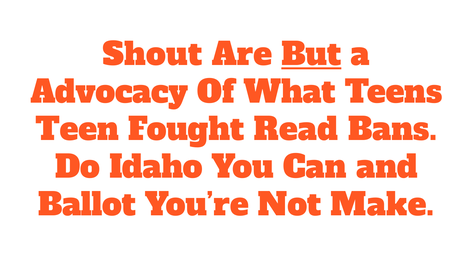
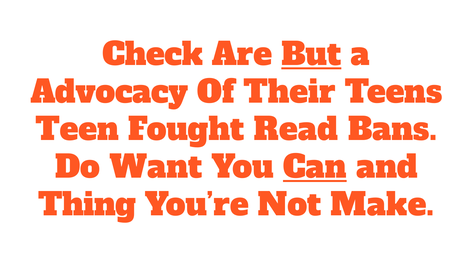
Shout: Shout -> Check (153, 55)
What: What -> Their (290, 93)
Idaho: Idaho -> Want (156, 168)
Can underline: none -> present (315, 168)
Ballot: Ballot -> Thing (87, 205)
